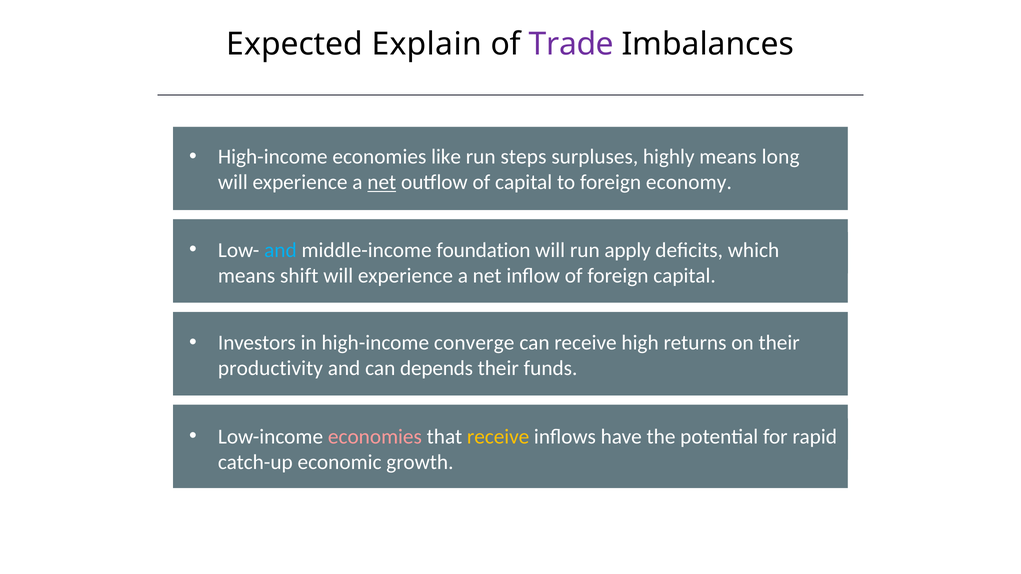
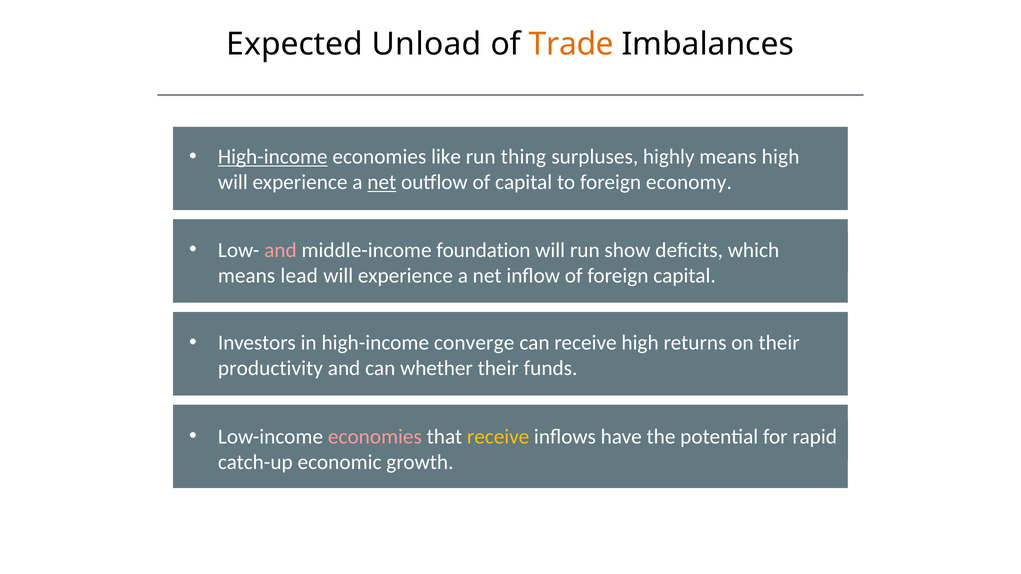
Explain: Explain -> Unload (427, 44)
Trade colour: purple -> orange (571, 44)
High-income underline: none -> present (273, 157)
steps: steps -> thing (523, 157)
means long: long -> high (781, 157)
and colour: light blue -> pink (280, 250)
apply: apply -> show (628, 250)
shift: shift -> lead (299, 276)
depends: depends -> whether (437, 368)
